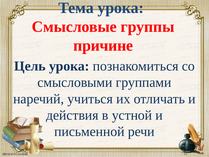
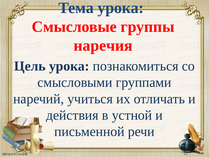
причине: причине -> наречия (103, 46)
